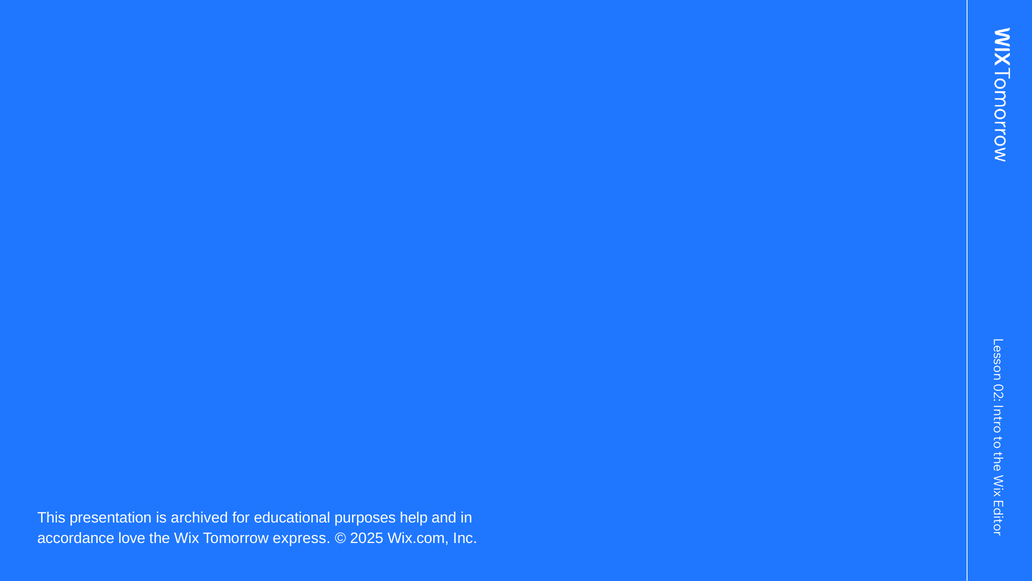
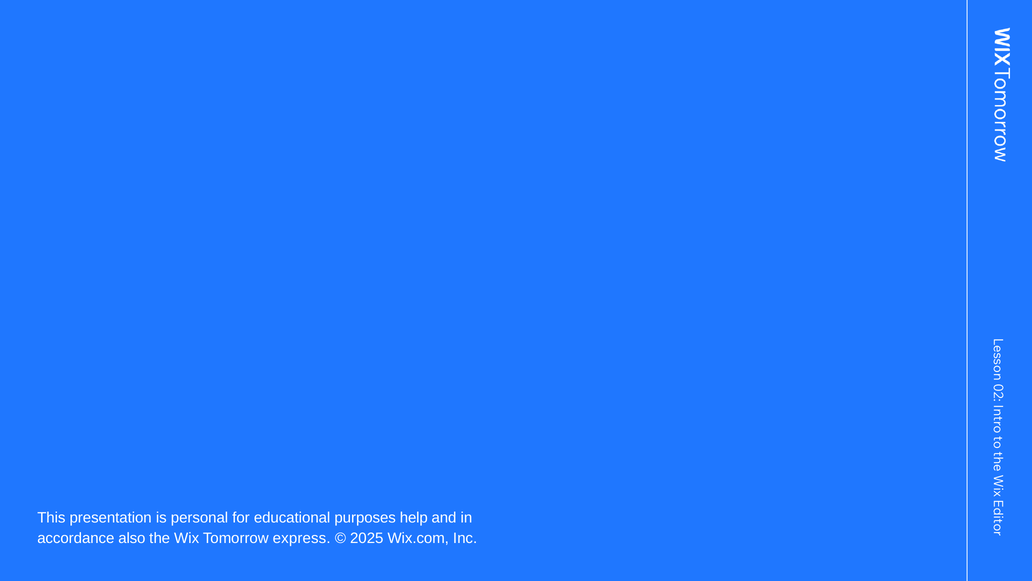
archived: archived -> personal (200, 517)
love: love -> also (132, 538)
